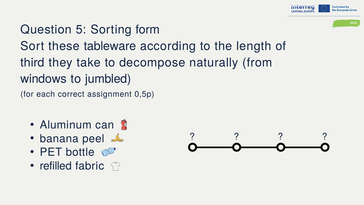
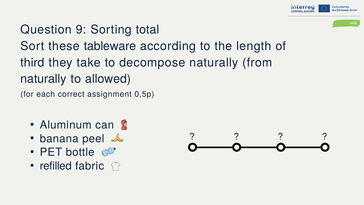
5: 5 -> 9 (81, 30)
form: form -> total (148, 30)
windows: windows -> naturally (43, 79)
jumbled: jumbled -> allowed (108, 79)
